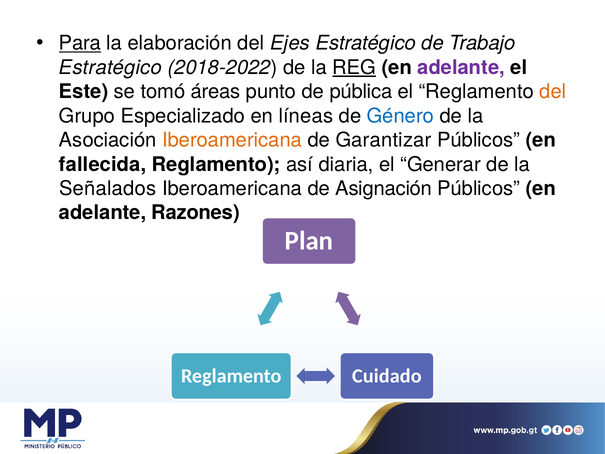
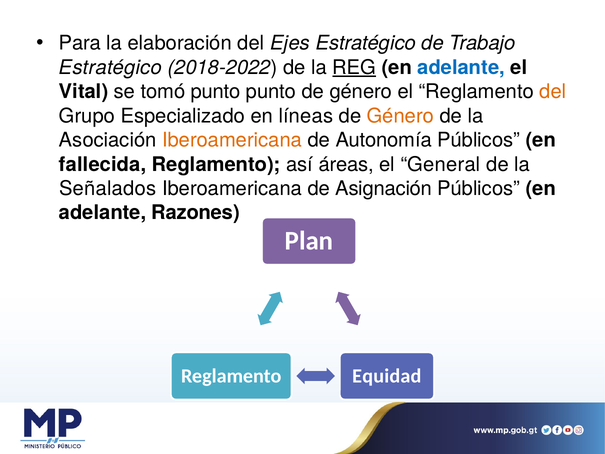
Para underline: present -> none (80, 43)
adelante colour: purple -> blue (461, 68)
Este: Este -> Vital (84, 92)
tomó áreas: áreas -> punto (216, 92)
punto de pública: pública -> género (361, 92)
Género colour: blue -> orange (400, 116)
Garantizar: Garantizar -> Autonomía (384, 140)
diaria: diaria -> áreas (346, 164)
Generar: Generar -> General (441, 164)
Cuidado: Cuidado -> Equidad (387, 376)
